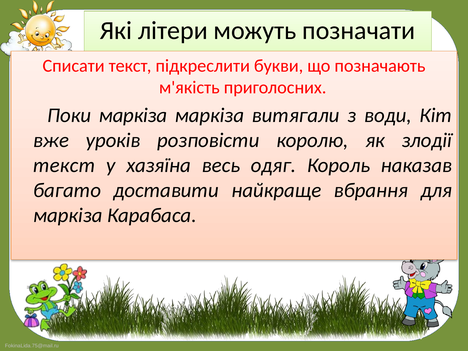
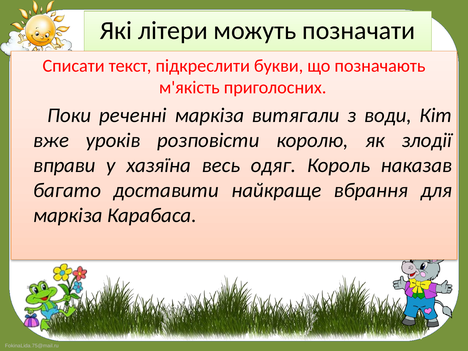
Поки маркіза: маркіза -> реченні (133, 115)
текст: текст -> вправи (64, 165)
